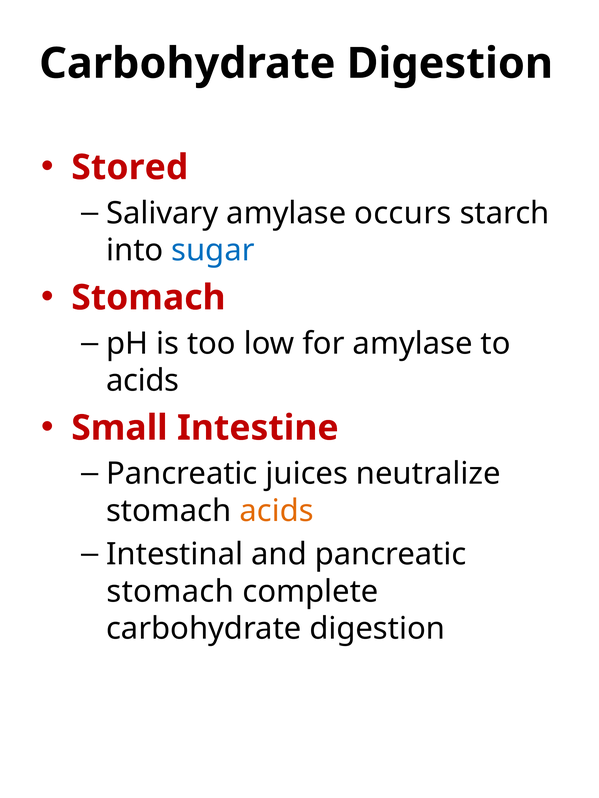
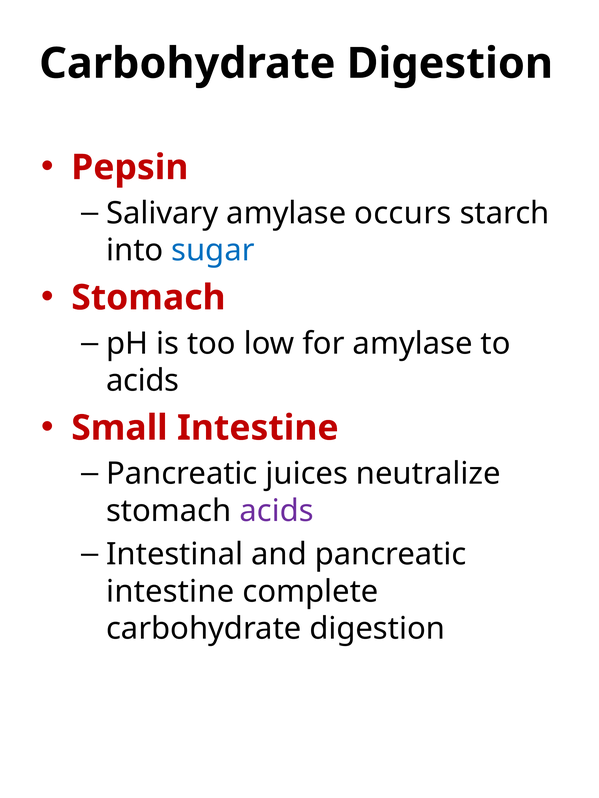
Stored: Stored -> Pepsin (130, 168)
acids colour: orange -> purple (277, 511)
stomach: stomach -> intestine (170, 592)
